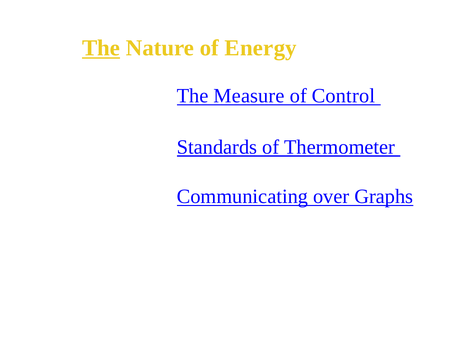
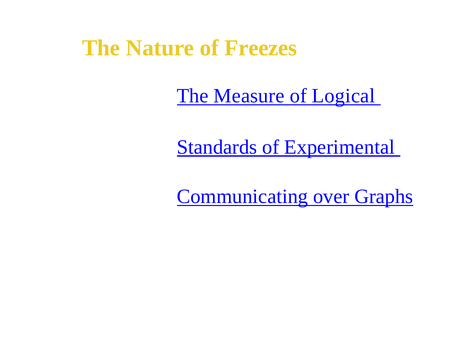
The underline: present -> none (101, 48)
Energy: Energy -> Freezes (261, 48)
Control: Control -> Logical (343, 96)
Thermometer: Thermometer -> Experimental (340, 147)
